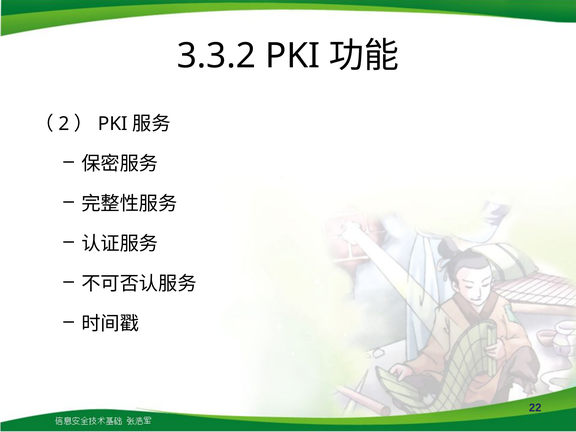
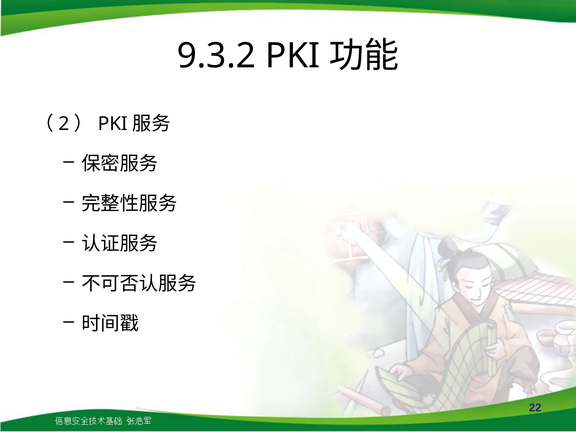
3.3.2: 3.3.2 -> 9.3.2 (216, 56)
